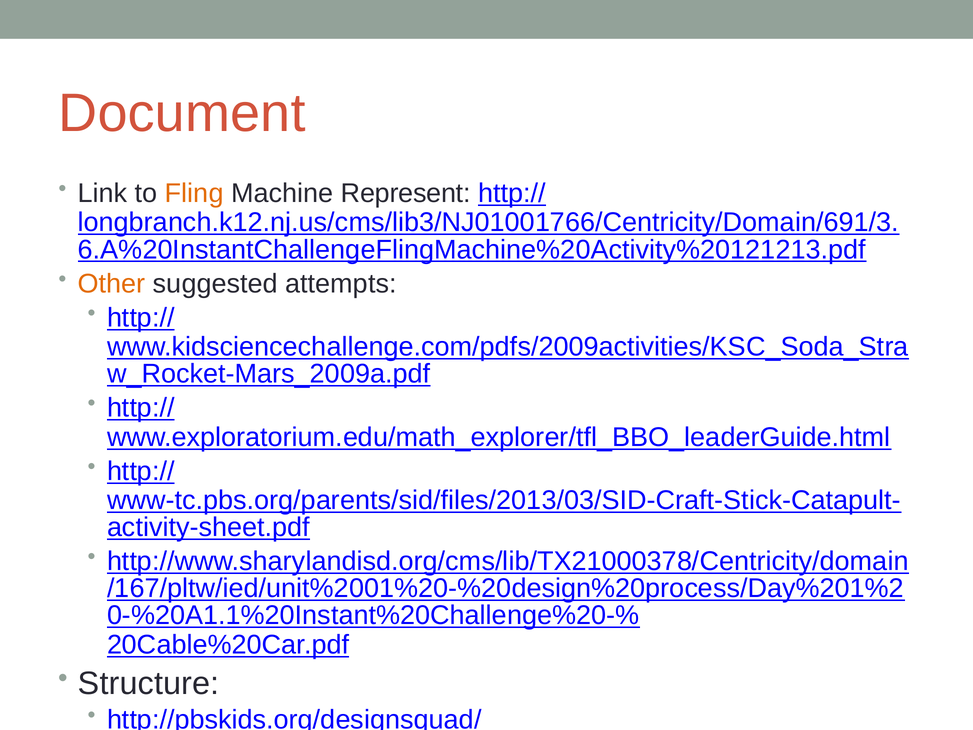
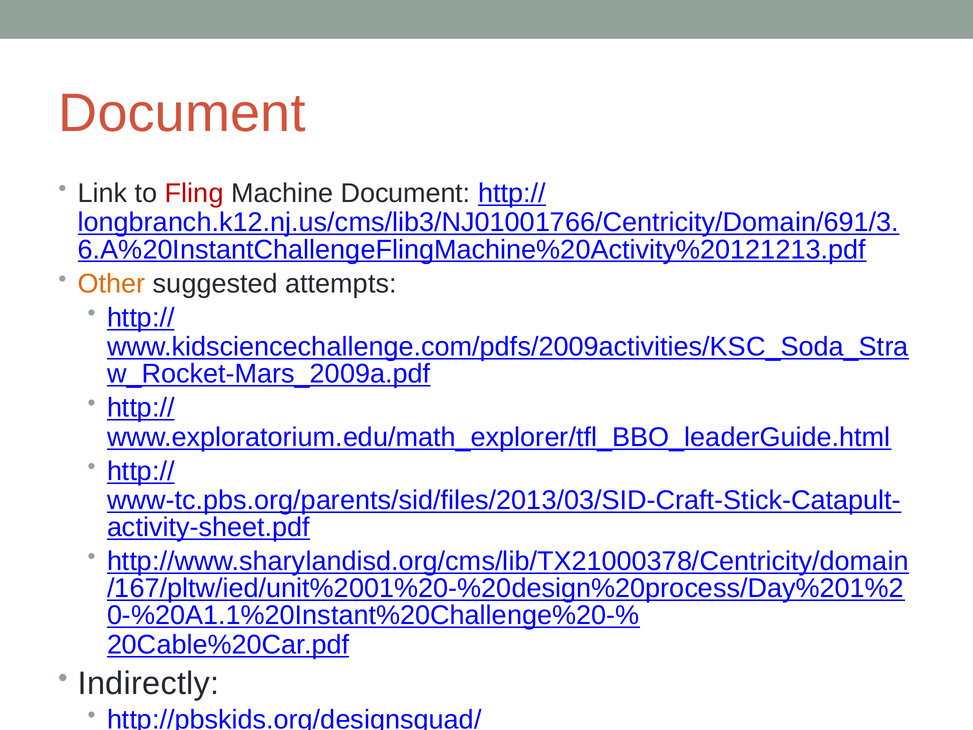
Fling colour: orange -> red (194, 193)
Machine Represent: Represent -> Document (406, 193)
Structure: Structure -> Indirectly (149, 683)
